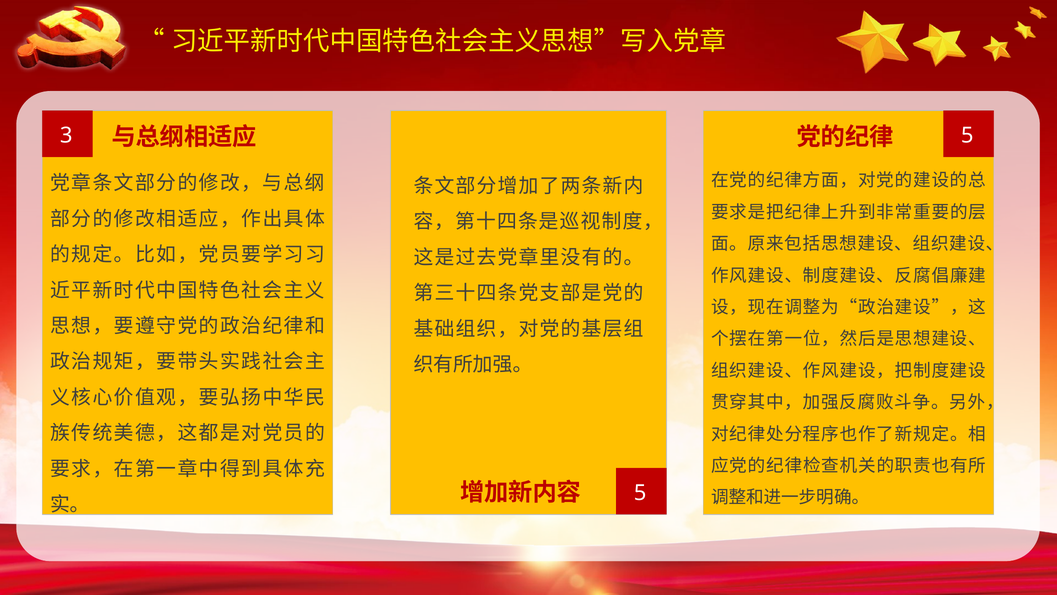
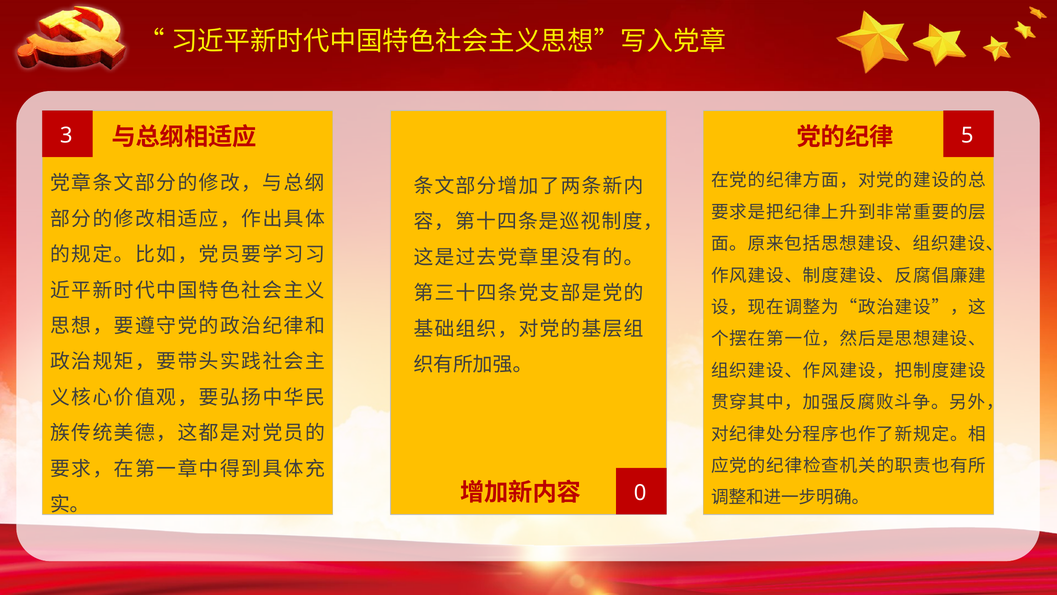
5: 5 -> 0 (640, 493)
